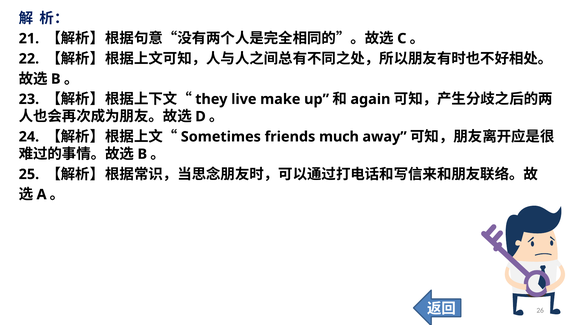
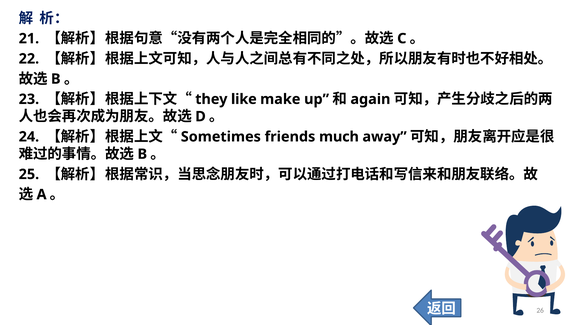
live: live -> like (244, 99)
